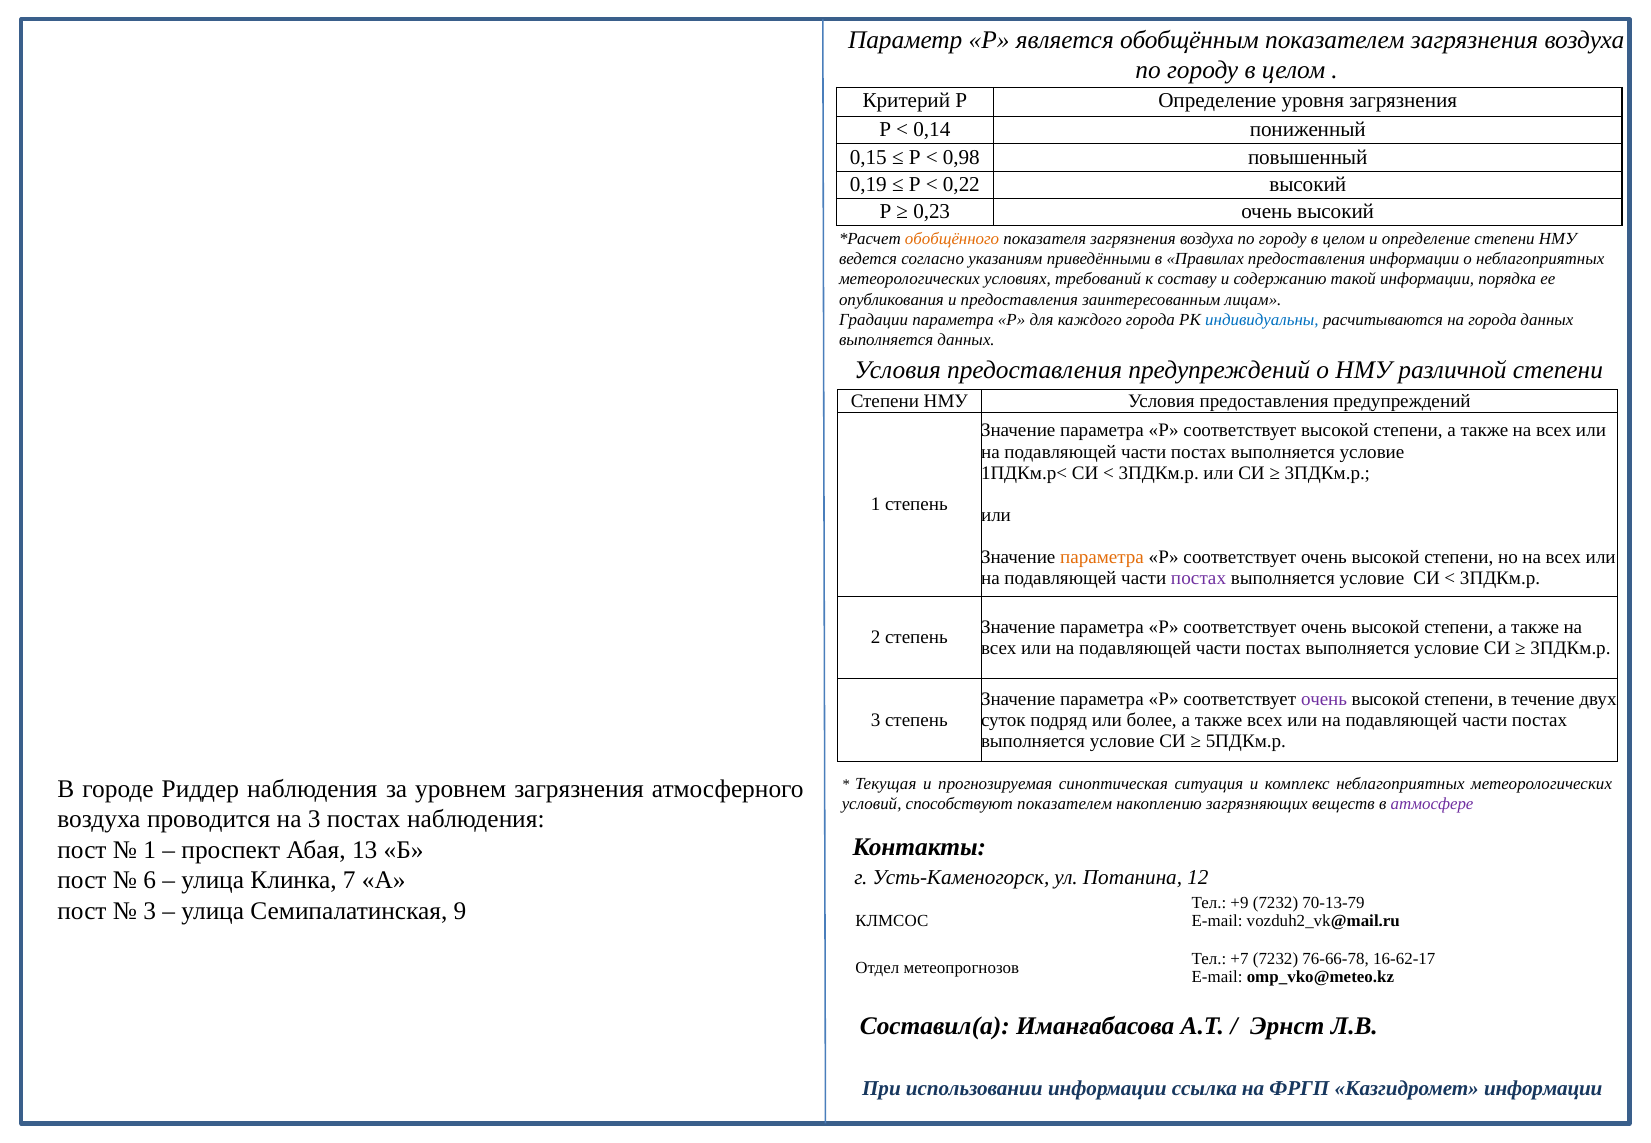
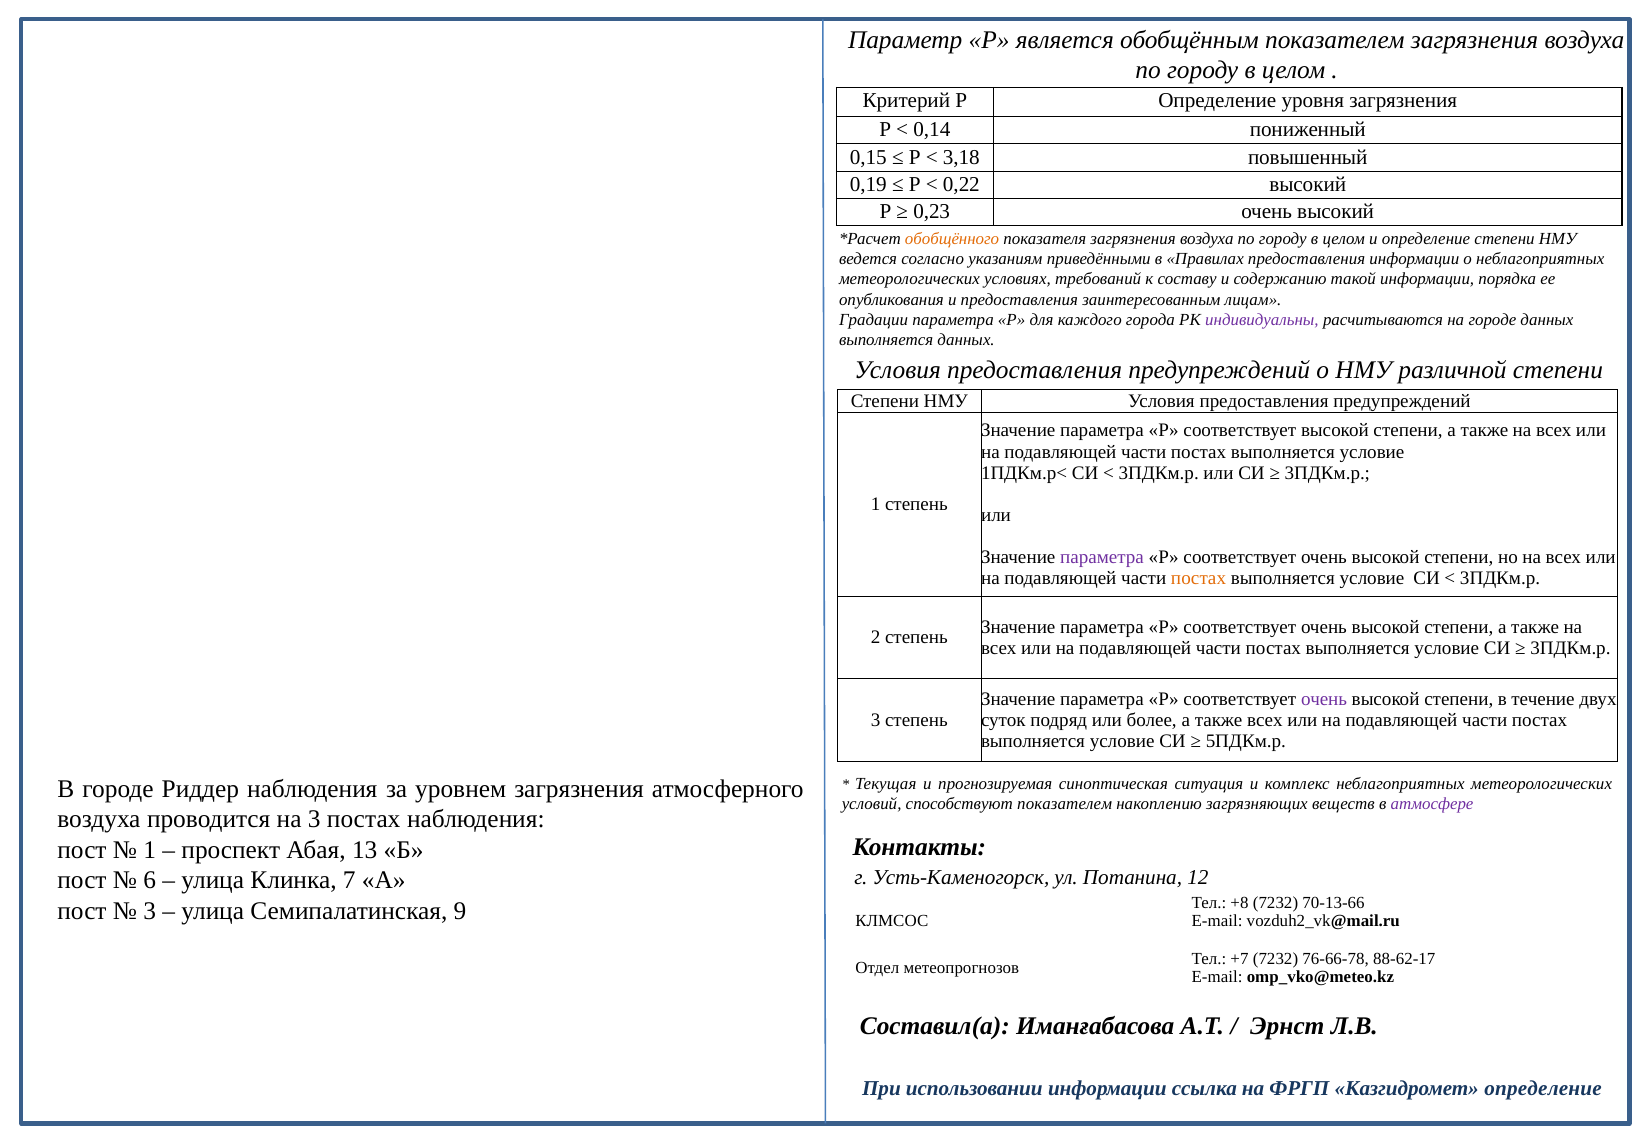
0,98: 0,98 -> 3,18 (961, 157)
индивидуальны colour: blue -> purple (1262, 320)
на города: города -> городе (1492, 320)
параметра colour: orange -> purple (1102, 557)
постах colour: purple -> orange (1199, 578)
+9: +9 -> +8 (1240, 903)
70-13-79: 70-13-79 -> 70-13-66 (1334, 903)
16-62-17: 16-62-17 -> 88-62-17 (1404, 958)
Казгидромет информации: информации -> определение (1543, 1088)
